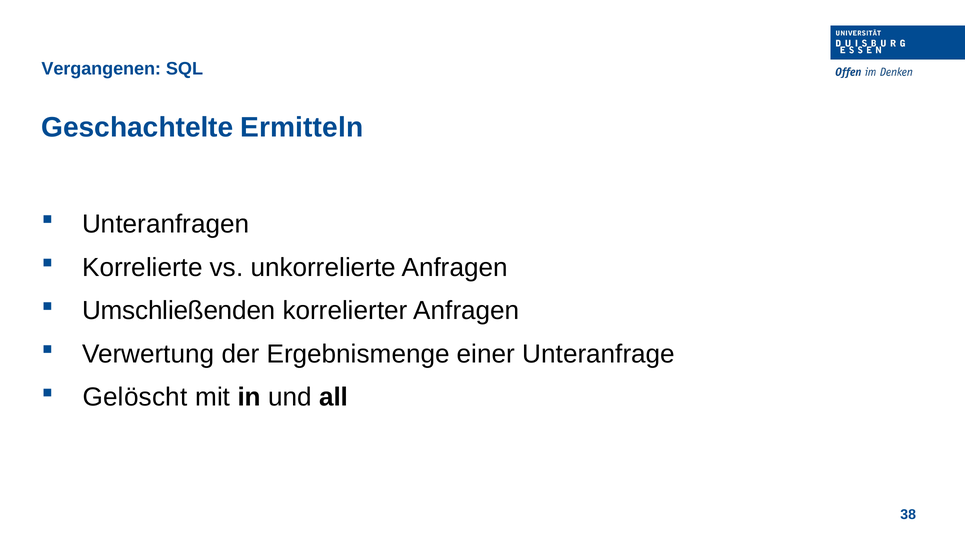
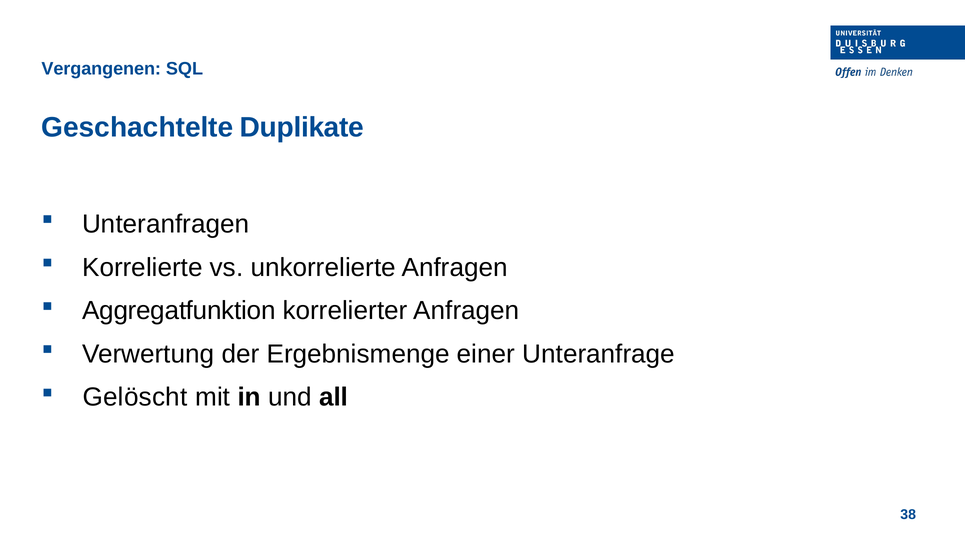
Ermitteln: Ermitteln -> Duplikate (302, 127)
Umschließenden: Umschließenden -> Aggregatfunktion (179, 311)
